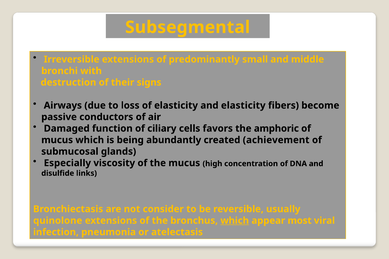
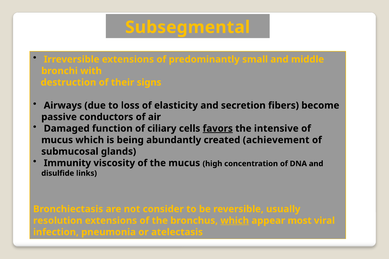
and elasticity: elasticity -> secretion (243, 106)
favors underline: none -> present (218, 129)
amphoric: amphoric -> intensive (276, 129)
Especially: Especially -> Immunity (67, 163)
quinolone: quinolone -> resolution (58, 221)
